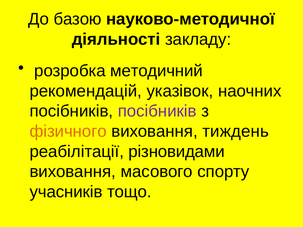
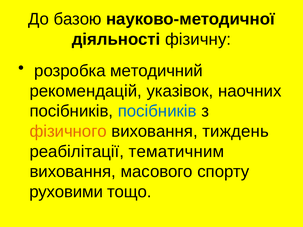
закладу: закладу -> фізичну (198, 39)
посібників colour: purple -> blue (157, 111)
різновидами: різновидами -> тематичним (176, 152)
учасників: учасників -> руховими (66, 192)
